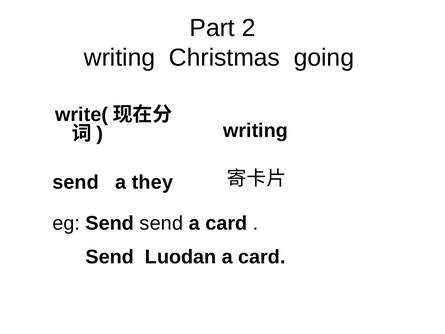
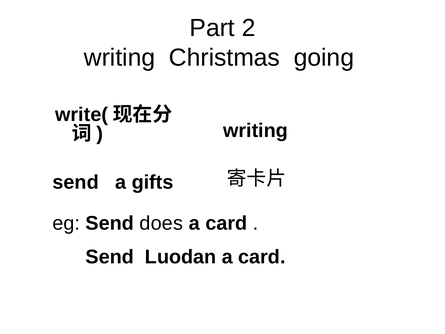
they: they -> gifts (153, 182)
Send send: send -> does (161, 223)
